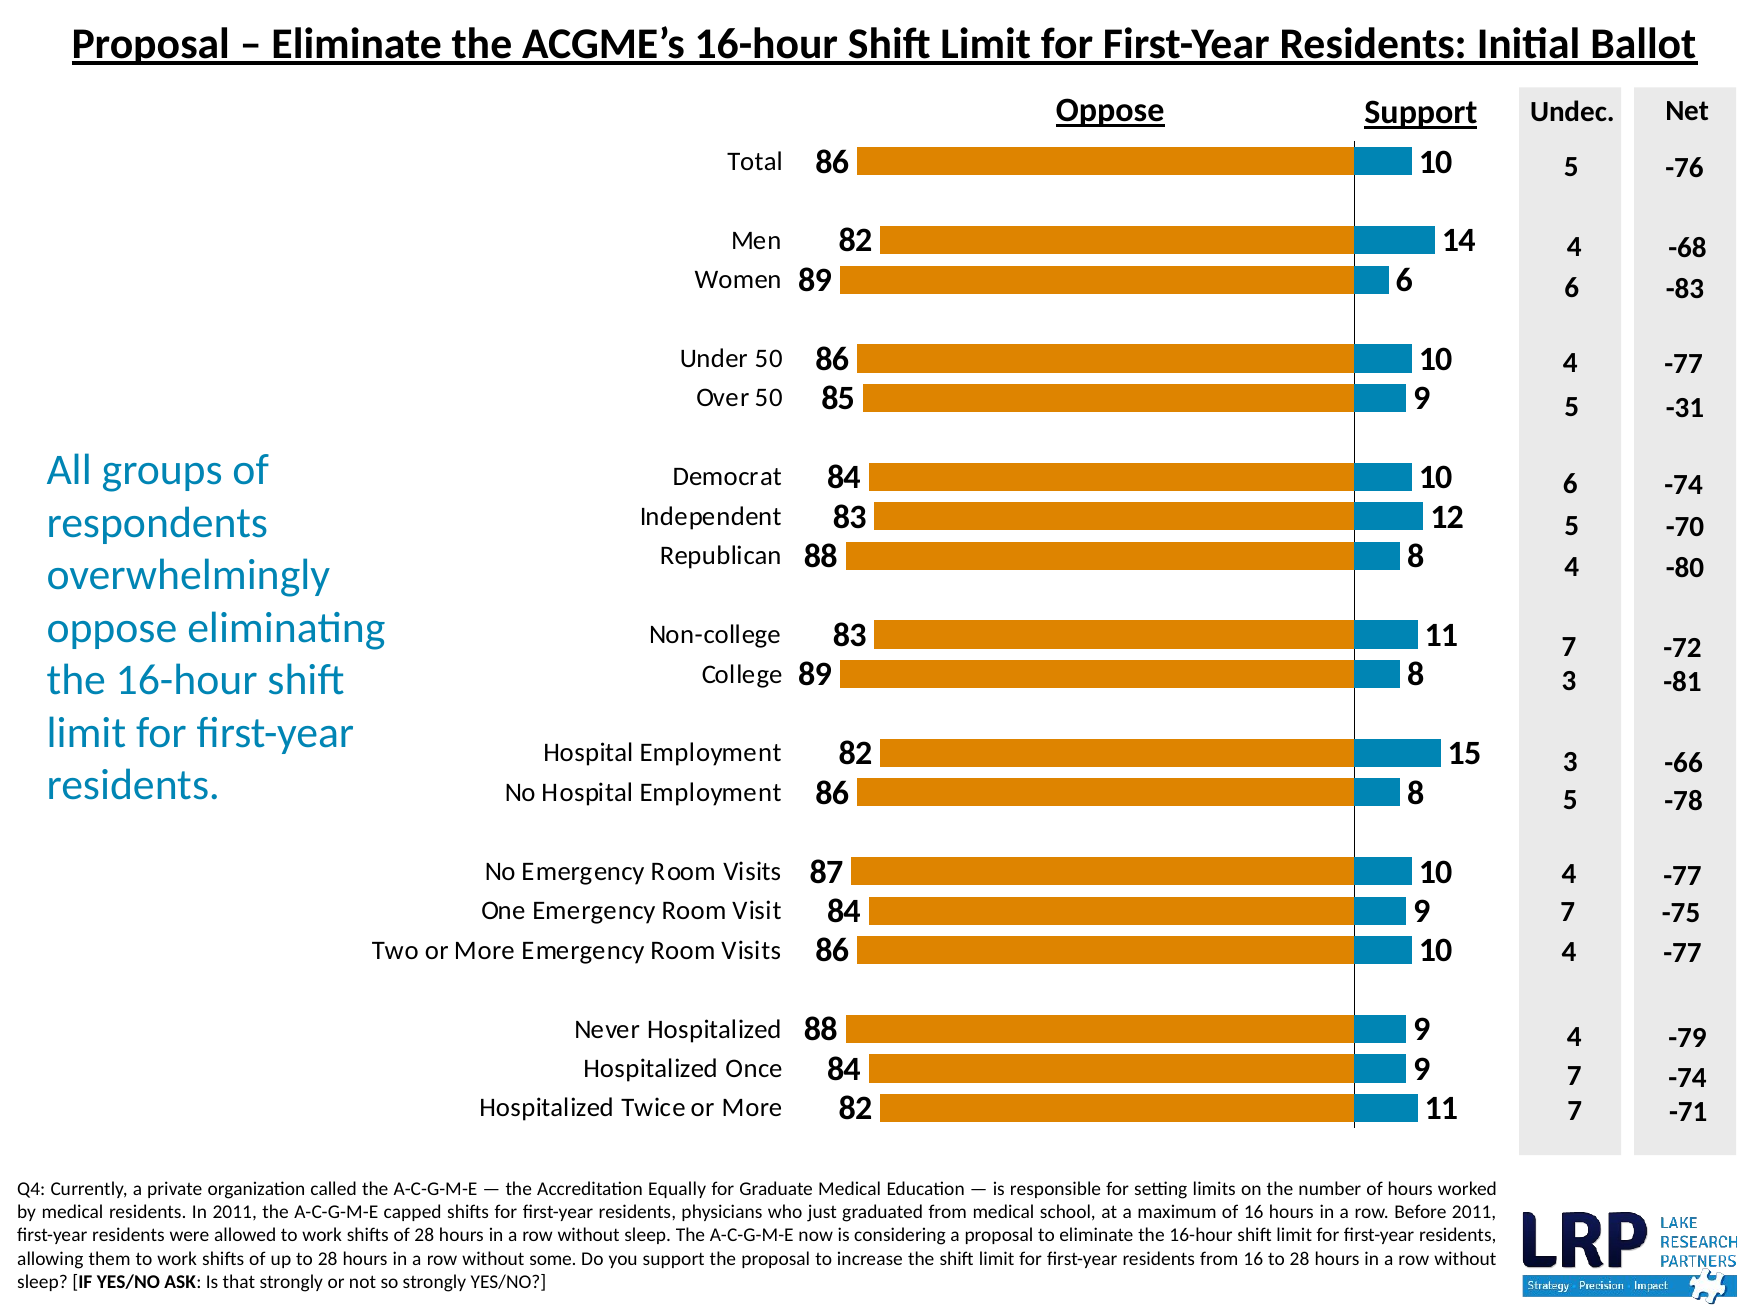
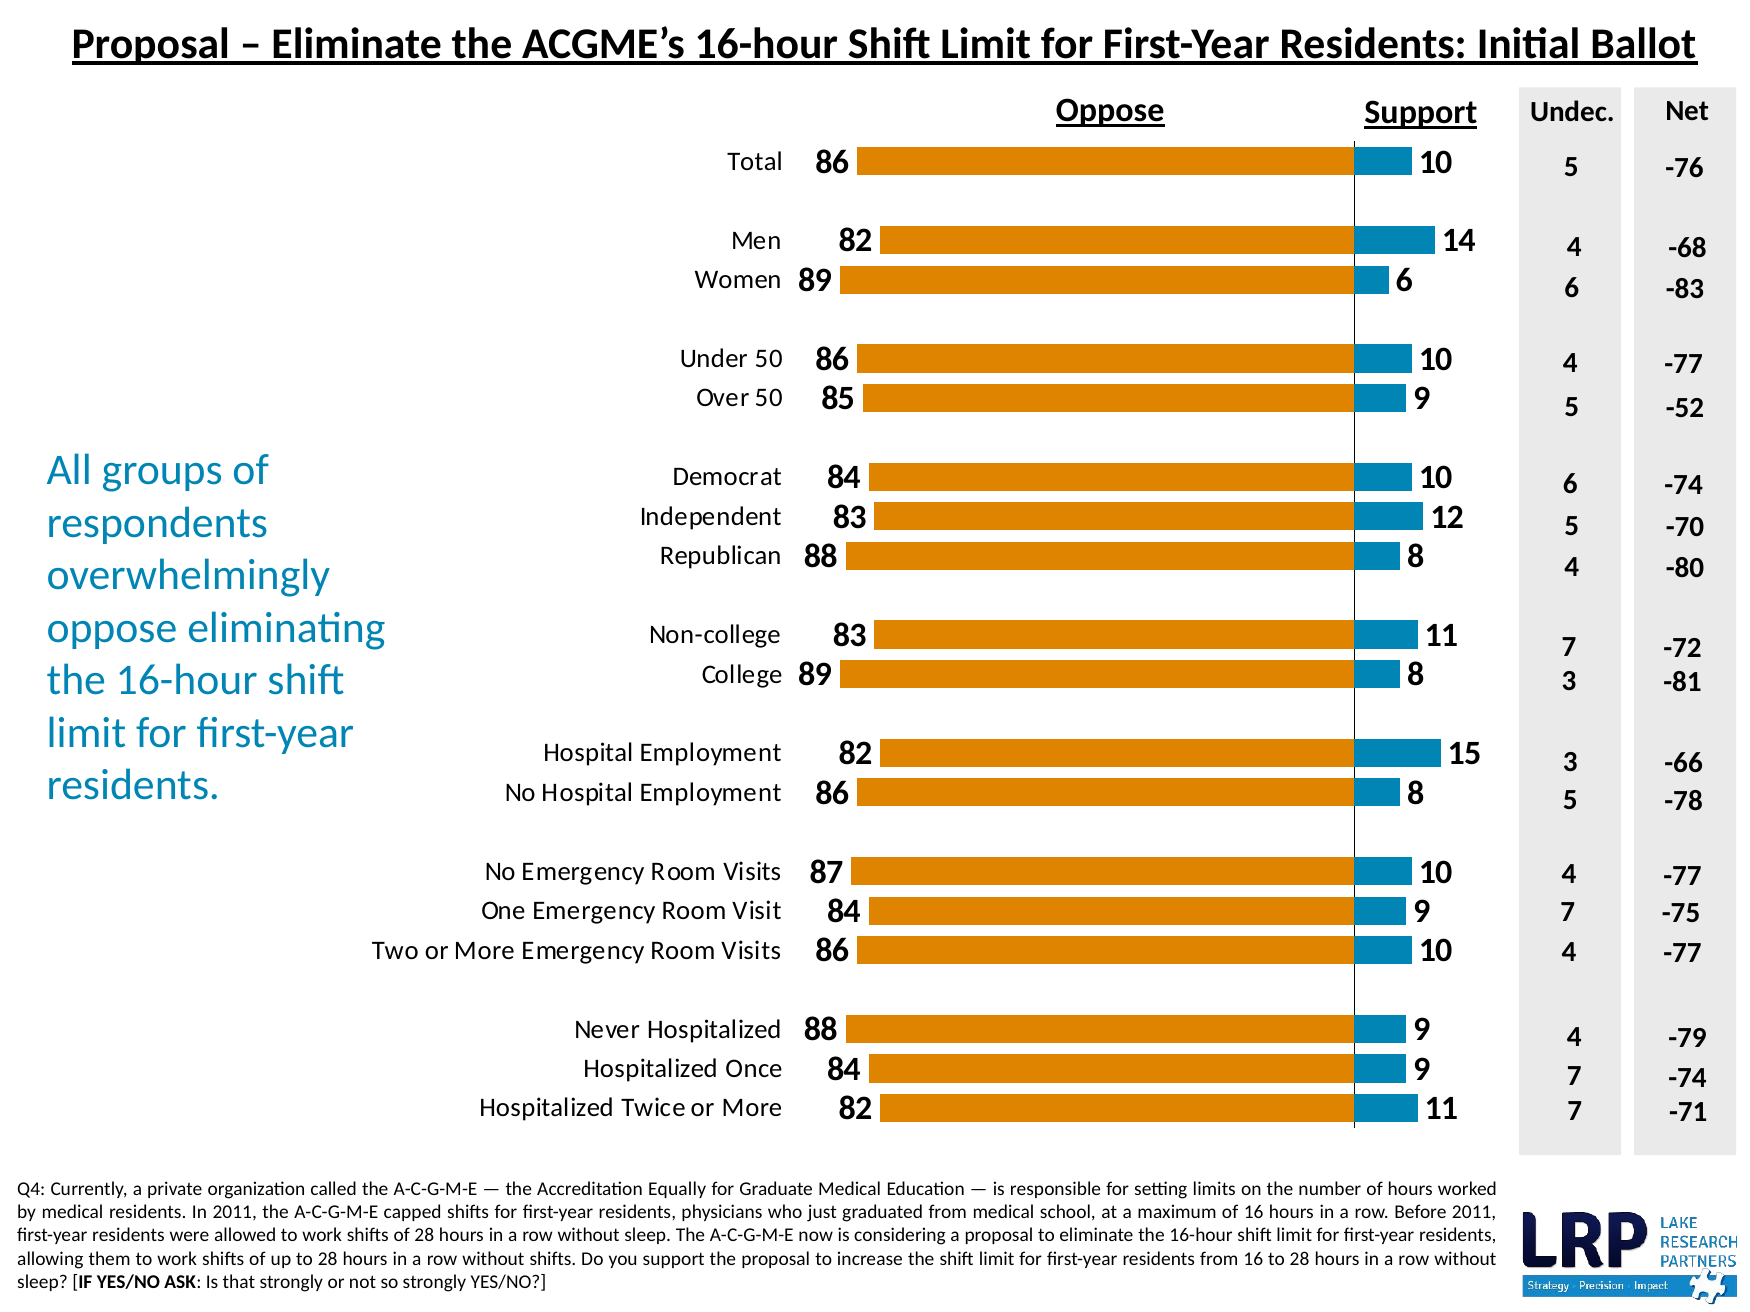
-31: -31 -> -52 (1685, 408)
without some: some -> shifts (553, 1259)
